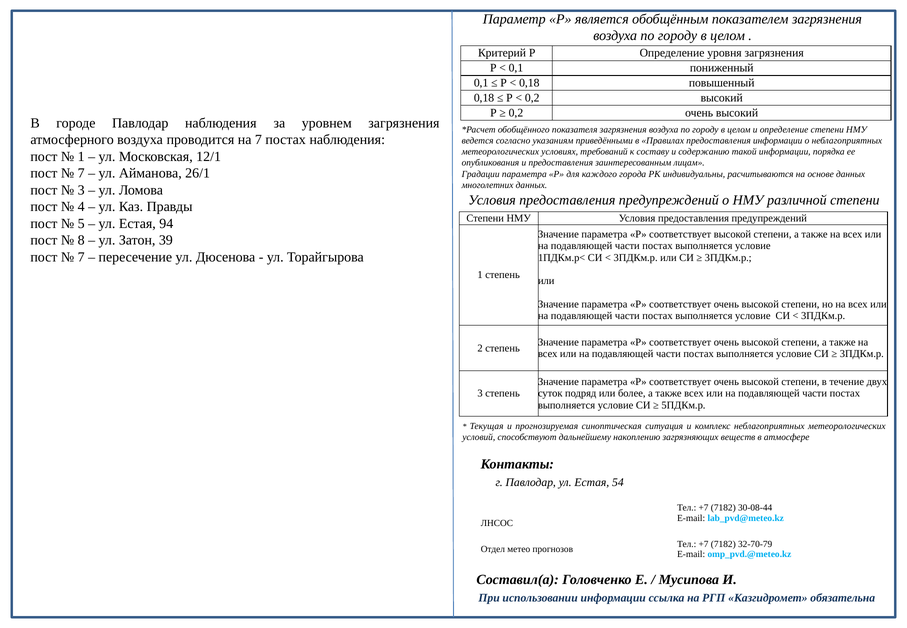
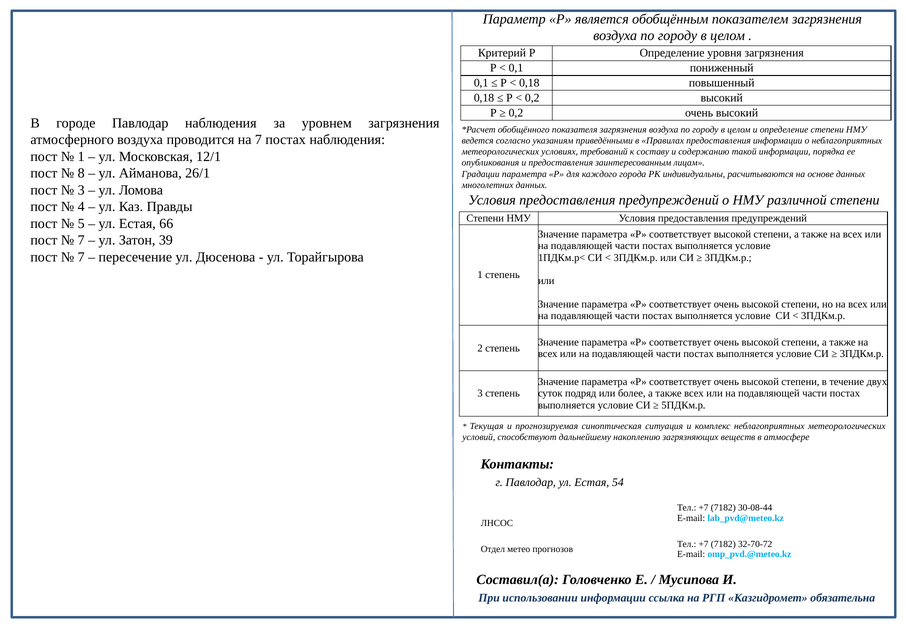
7: 7 -> 8 (81, 173)
94: 94 -> 66 (166, 223)
8: 8 -> 7 (81, 240)
32-70-79: 32-70-79 -> 32-70-72 (755, 544)
